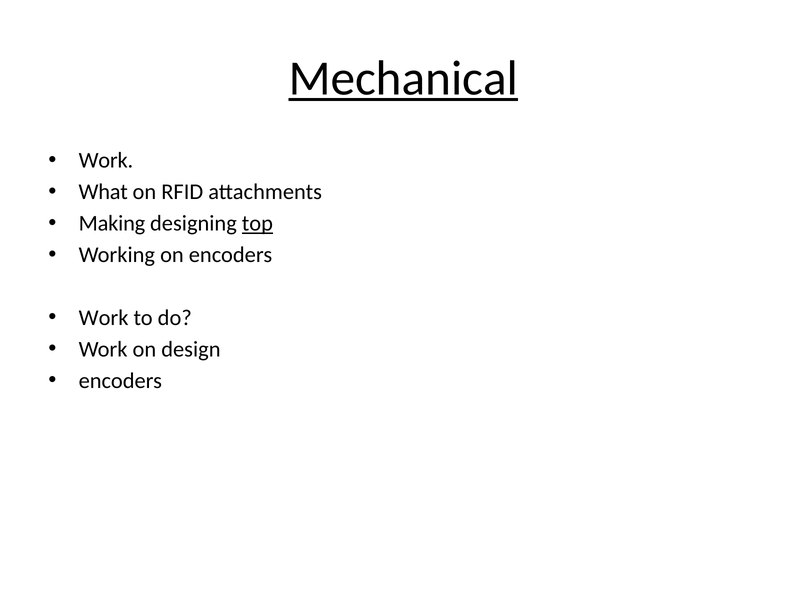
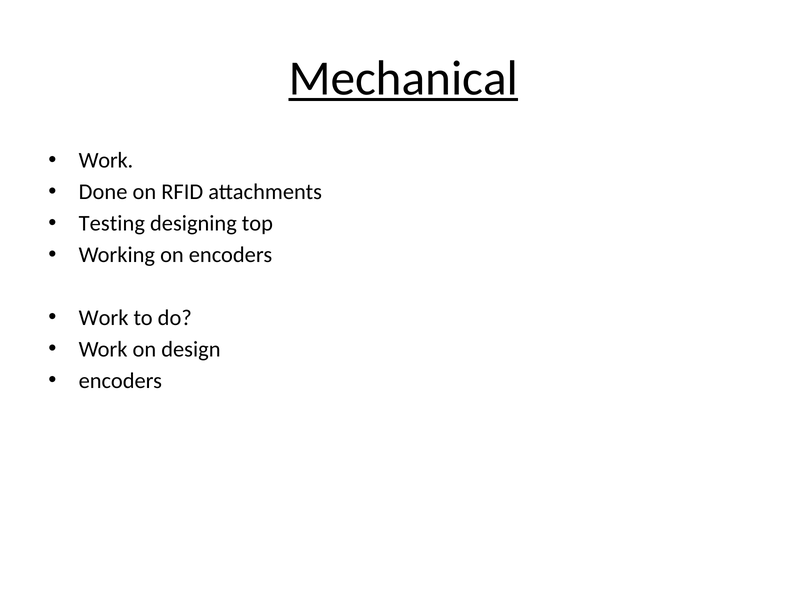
What: What -> Done (103, 192)
Making: Making -> Testing (112, 223)
top underline: present -> none (257, 223)
